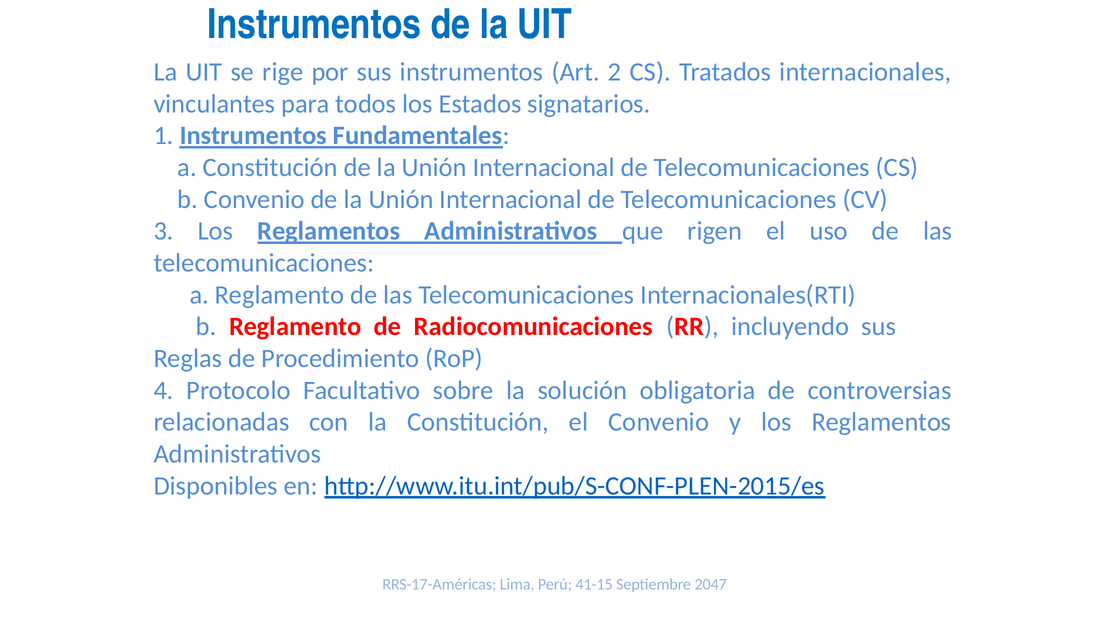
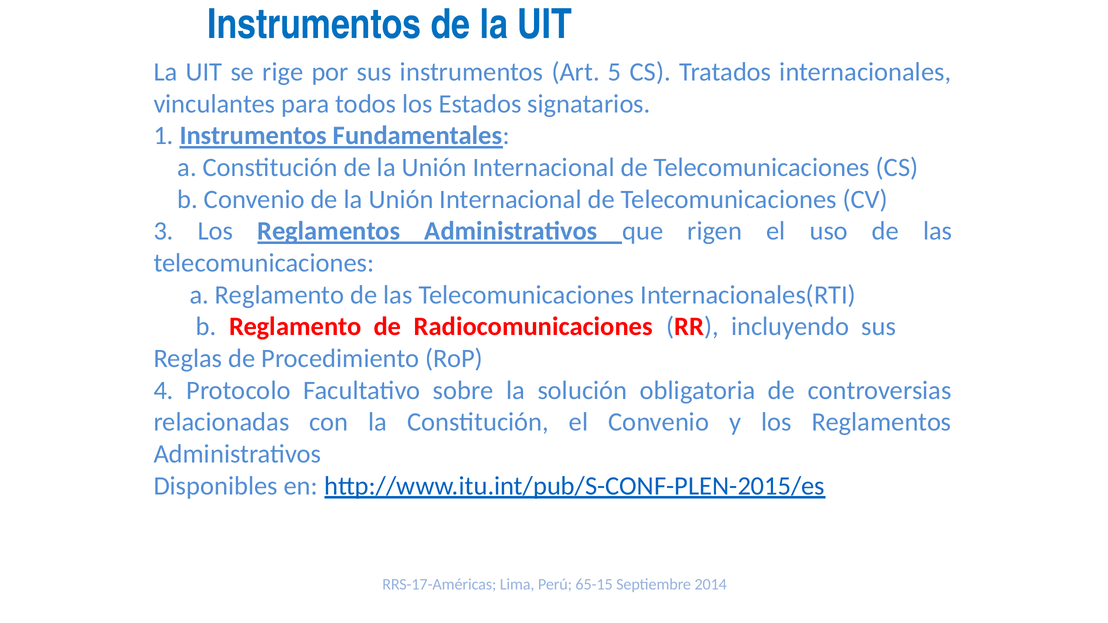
2: 2 -> 5 (615, 72)
41-15: 41-15 -> 65-15 (594, 585)
2047: 2047 -> 2014 (711, 585)
